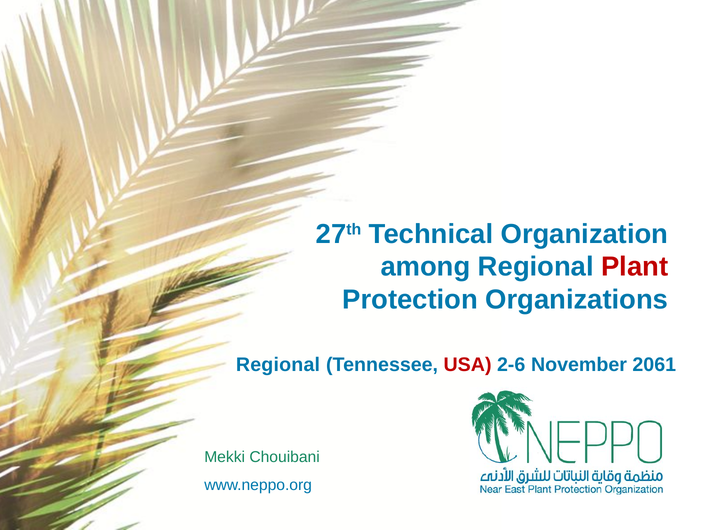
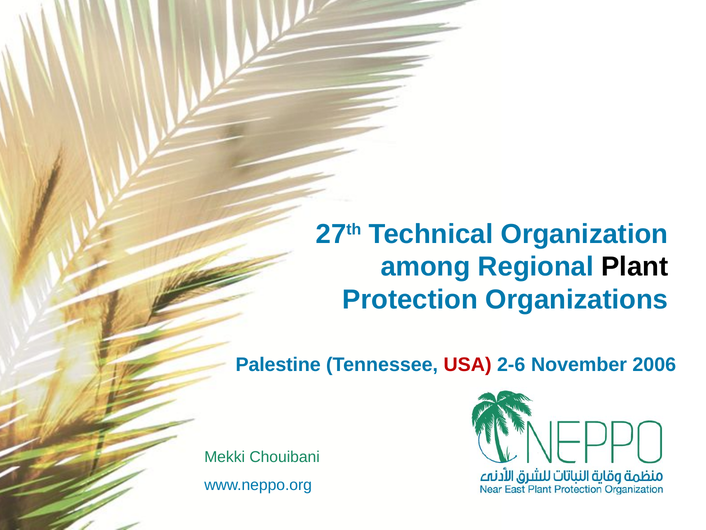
Plant colour: red -> black (635, 267)
Regional: Regional -> Palestine (278, 365)
2061: 2061 -> 2006 (654, 365)
